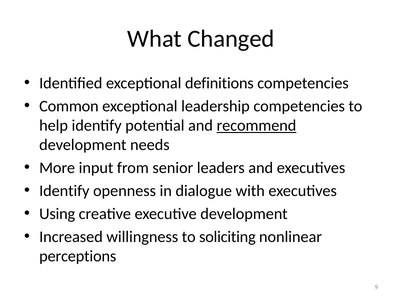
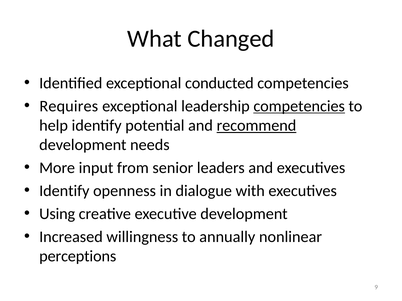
definitions: definitions -> conducted (219, 83)
Common: Common -> Requires (69, 106)
competencies underline: none -> present (299, 106)
soliciting: soliciting -> annually (227, 237)
